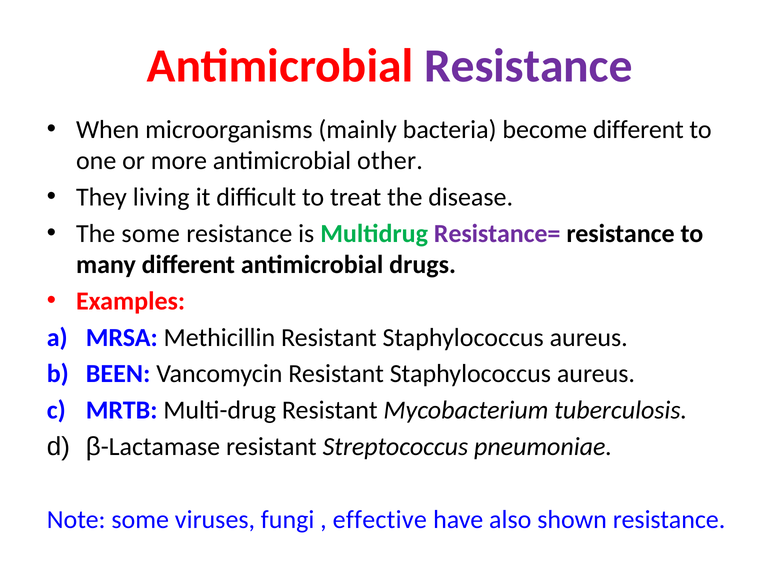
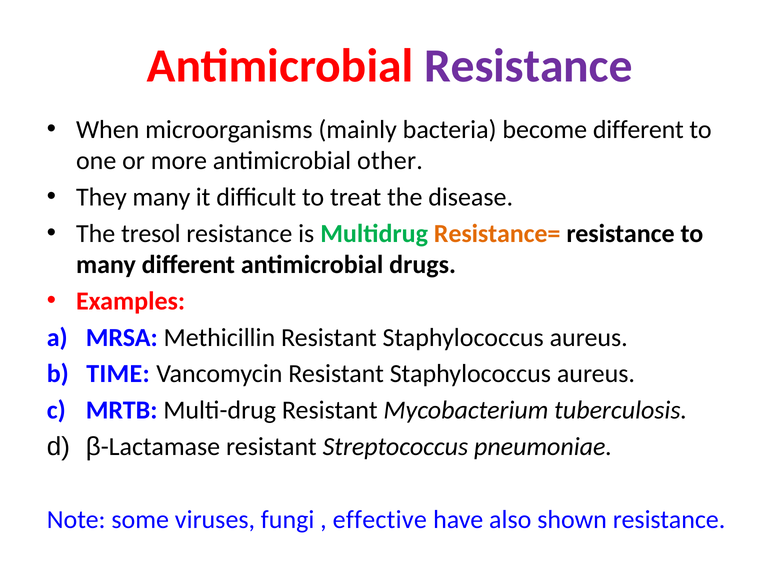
They living: living -> many (161, 197)
The some: some -> tresol (151, 234)
Resistance= colour: purple -> orange (497, 234)
BEEN: BEEN -> TIME (118, 374)
